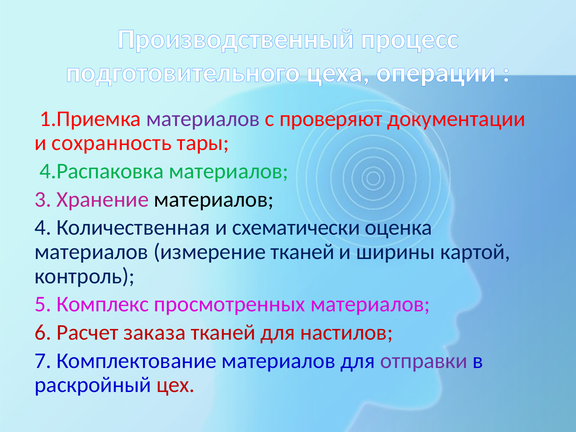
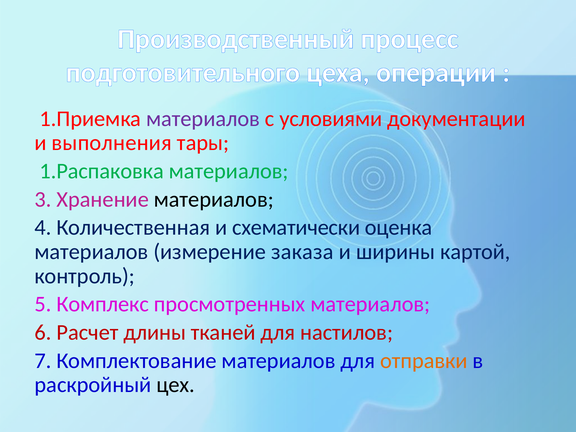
проверяют: проверяют -> условиями (331, 119)
сохранность: сохранность -> выполнения (112, 143)
4.Распаковка: 4.Распаковка -> 1.Распаковка (102, 171)
тканей: тканей -> заказа (302, 252)
заказа: заказа -> длины (155, 332)
отправки colour: purple -> orange (424, 361)
цех colour: red -> black (176, 385)
